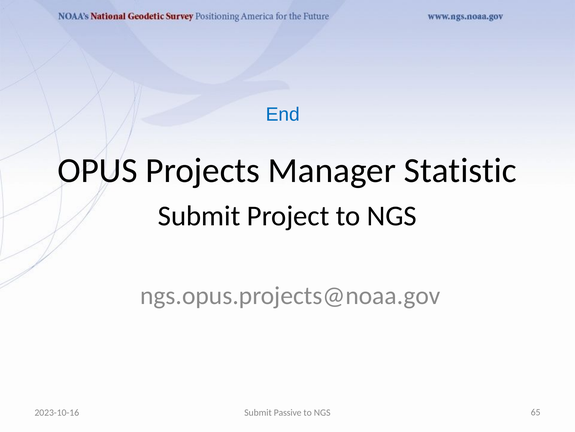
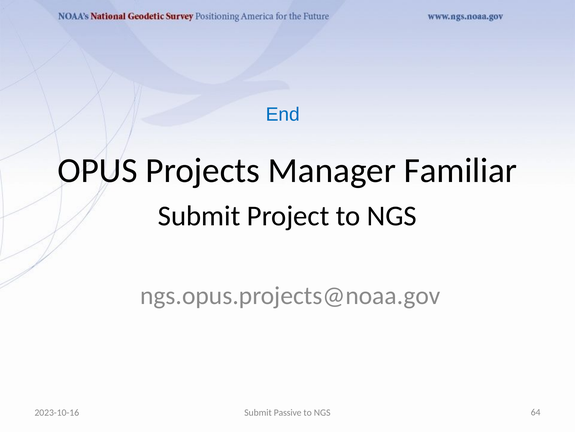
Statistic: Statistic -> Familiar (460, 170)
65: 65 -> 64 (536, 412)
